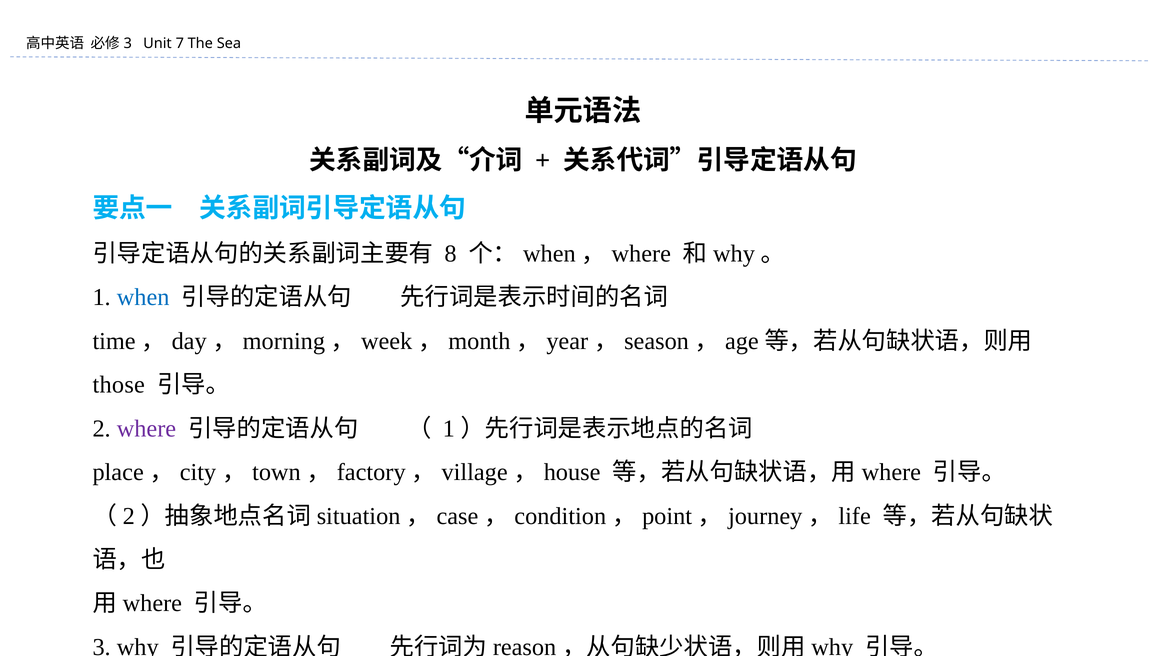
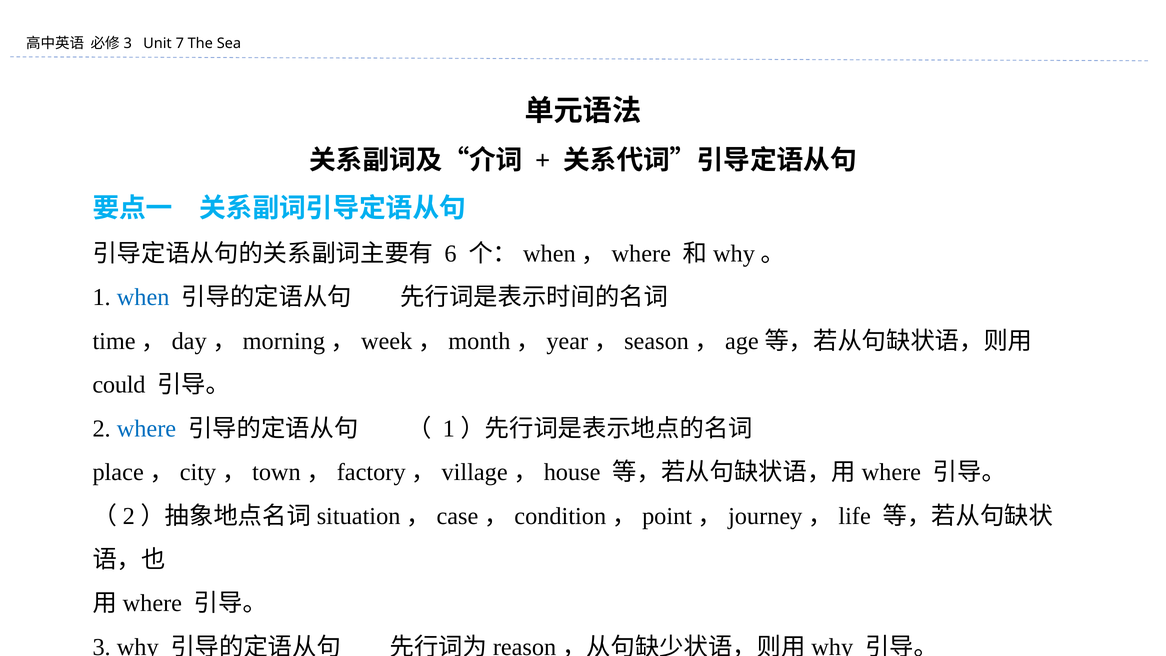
8: 8 -> 6 (451, 254)
those: those -> could (119, 385)
where colour: purple -> blue (146, 428)
